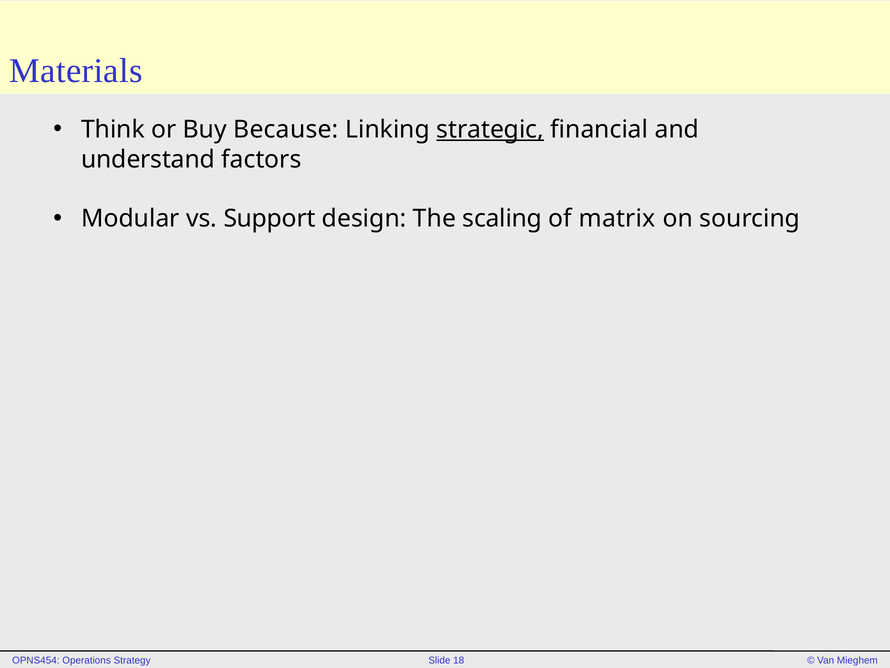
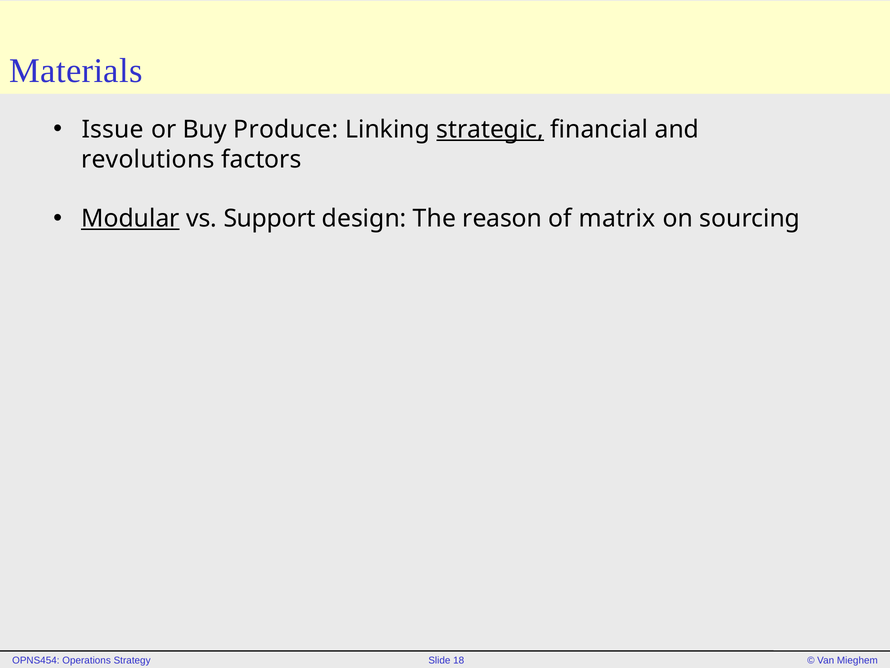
Think: Think -> Issue (113, 130)
Because: Because -> Produce (286, 130)
understand: understand -> revolutions (148, 159)
Modular underline: none -> present (130, 219)
scaling: scaling -> reason (502, 219)
